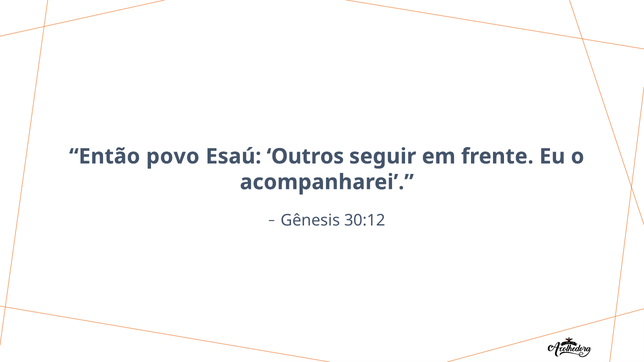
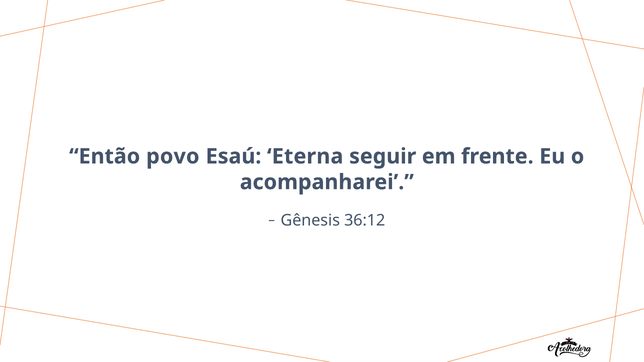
Outros: Outros -> Eterna (305, 157)
30:12: 30:12 -> 36:12 (365, 221)
